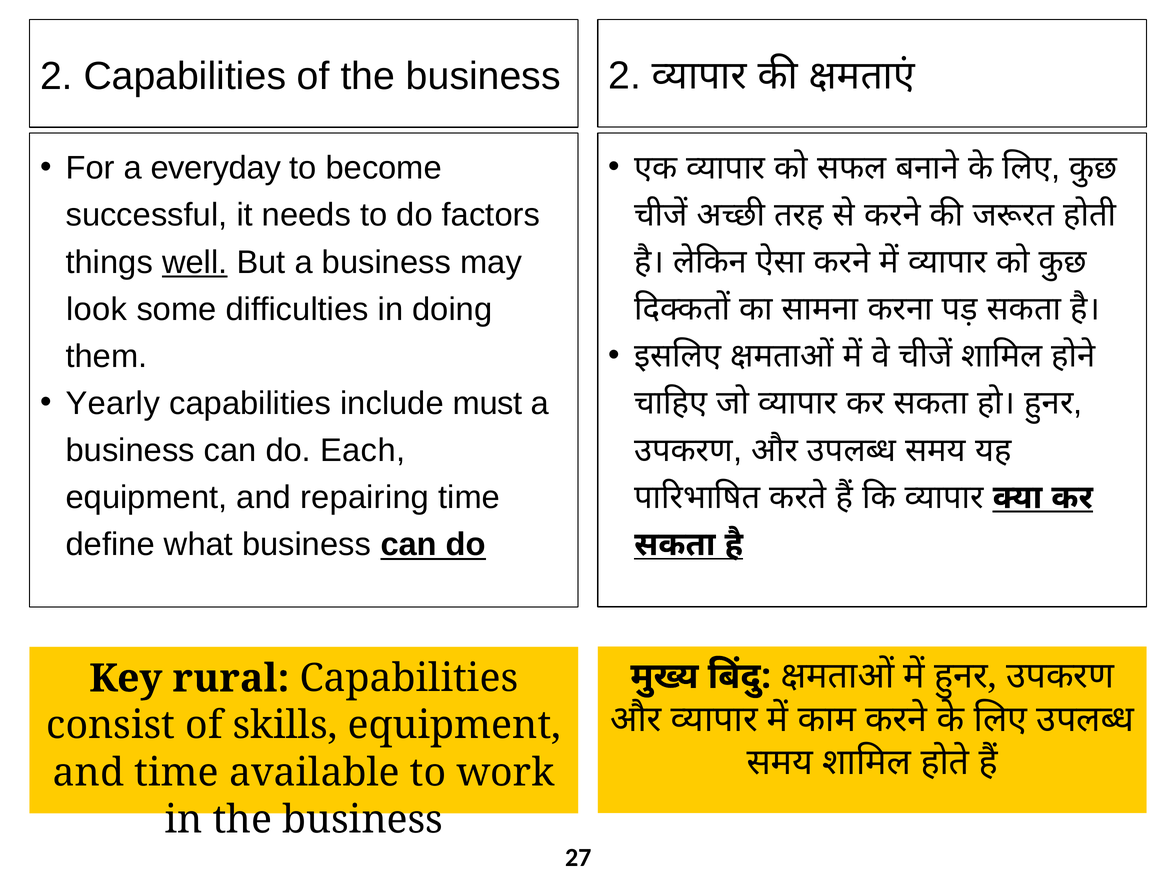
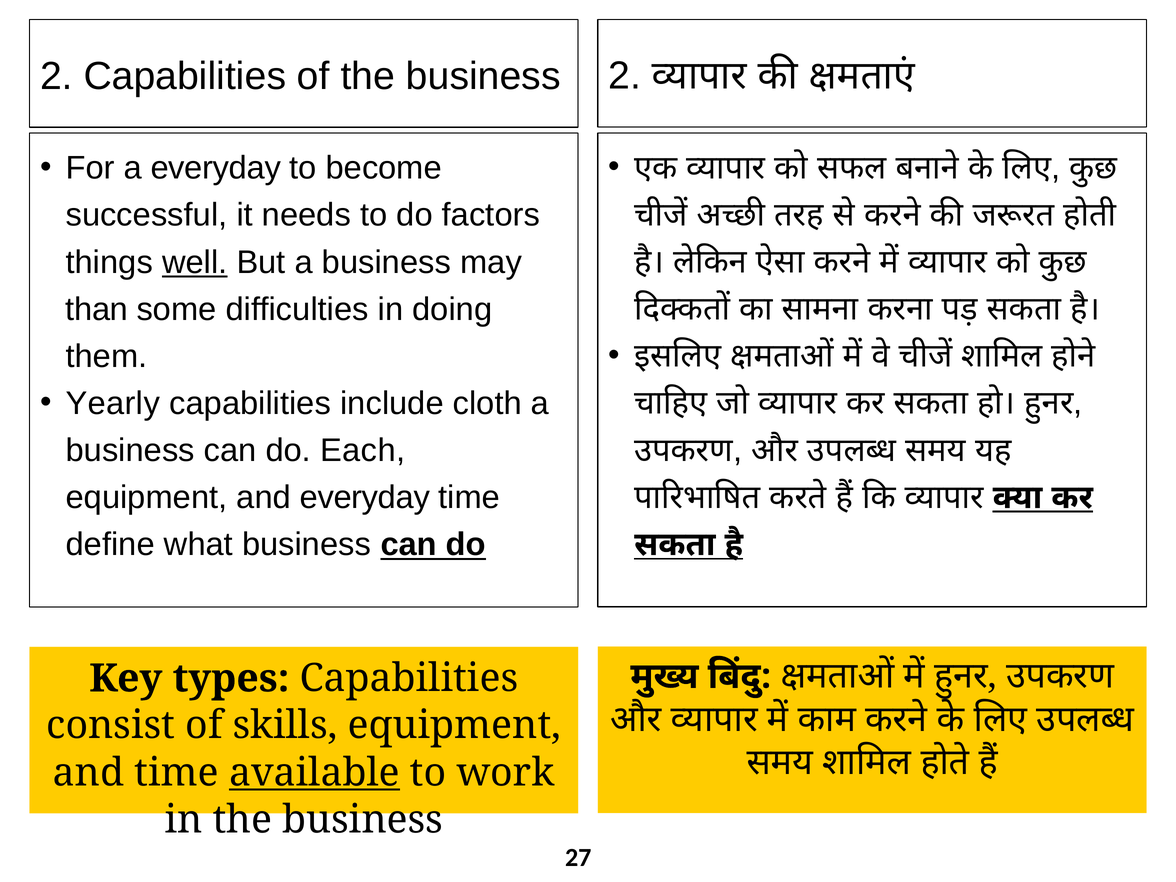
look: look -> than (97, 309)
must: must -> cloth (487, 403)
and repairing: repairing -> everyday (365, 497)
rural: rural -> types (231, 678)
available underline: none -> present (314, 773)
